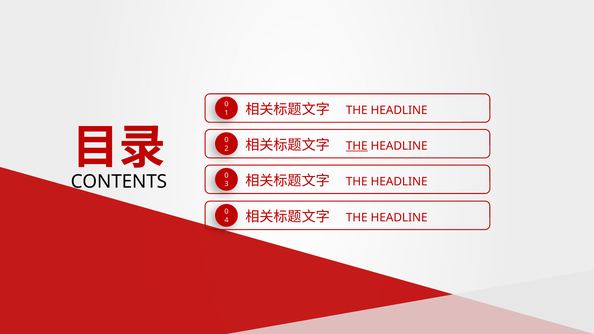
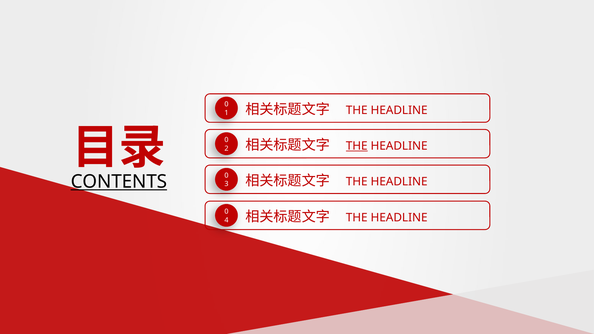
CONTENTS underline: none -> present (119, 182)
